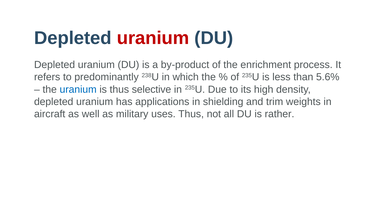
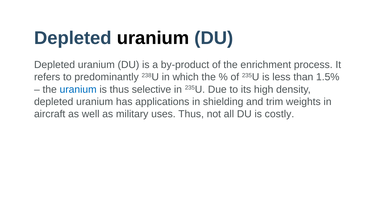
uranium colour: red -> black (153, 38)
5.6%: 5.6% -> 1.5% (328, 77)
rather: rather -> costly (280, 114)
